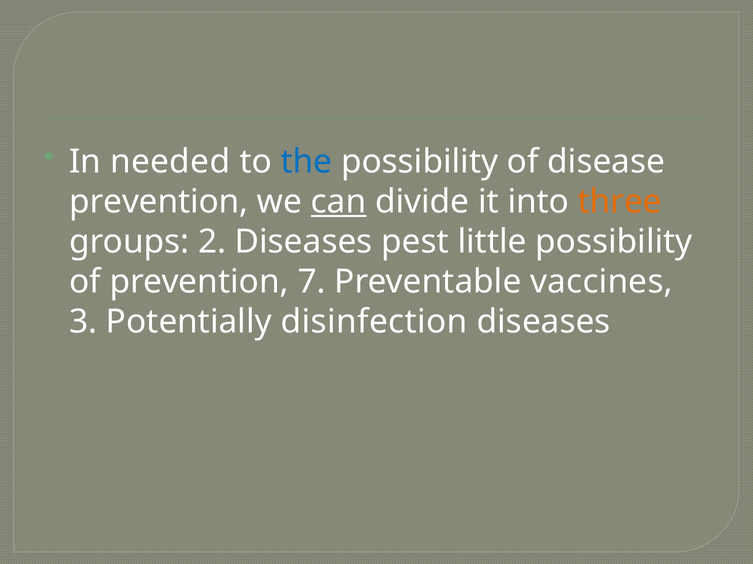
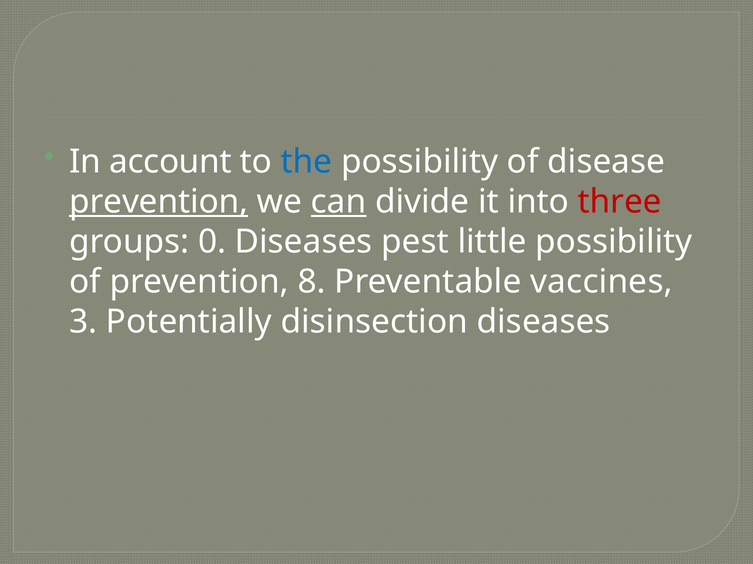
needed: needed -> account (170, 162)
prevention underline: none -> present (159, 202)
three colour: orange -> red (620, 202)
2: 2 -> 0 (212, 242)
7: 7 -> 8 (312, 282)
disinfection: disinfection -> disinsection (374, 322)
